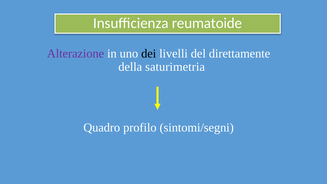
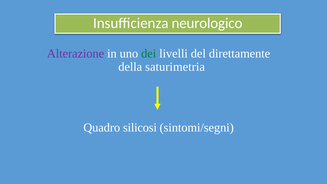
reumatoide: reumatoide -> neurologico (207, 23)
dei colour: black -> green (149, 54)
profilo: profilo -> silicosi (140, 128)
